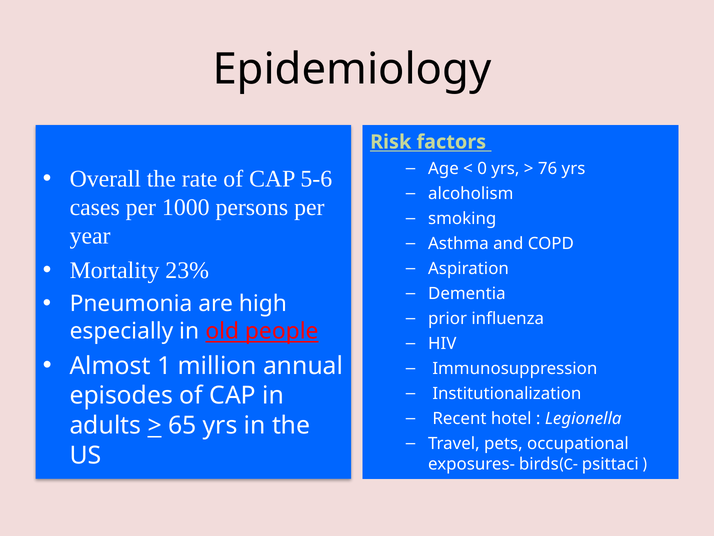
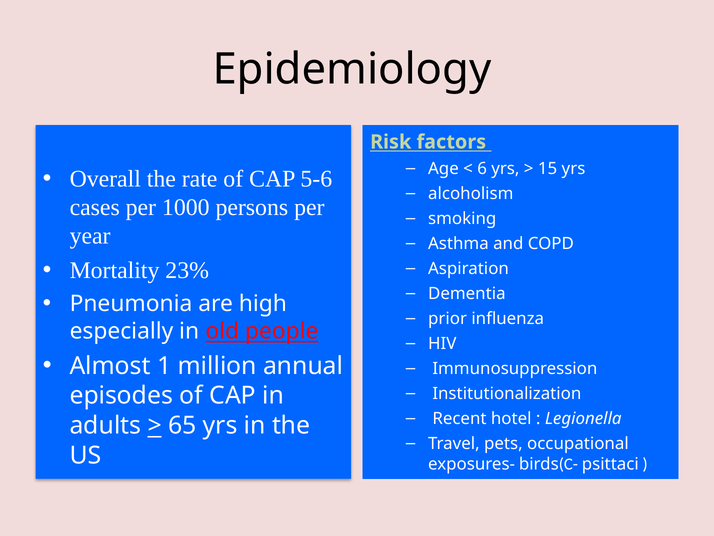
0: 0 -> 6 (482, 168)
76: 76 -> 15 (548, 168)
